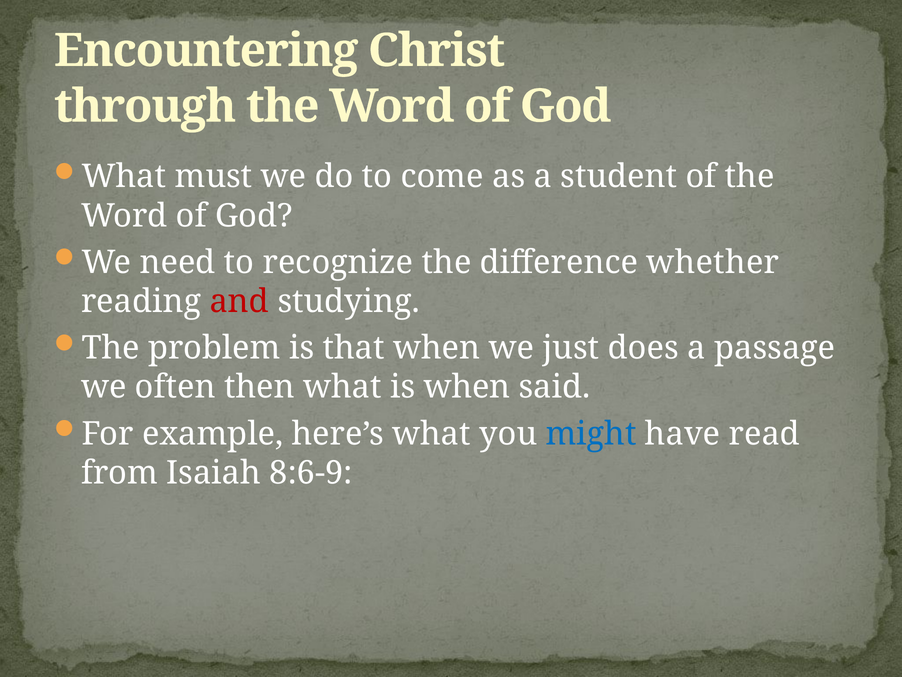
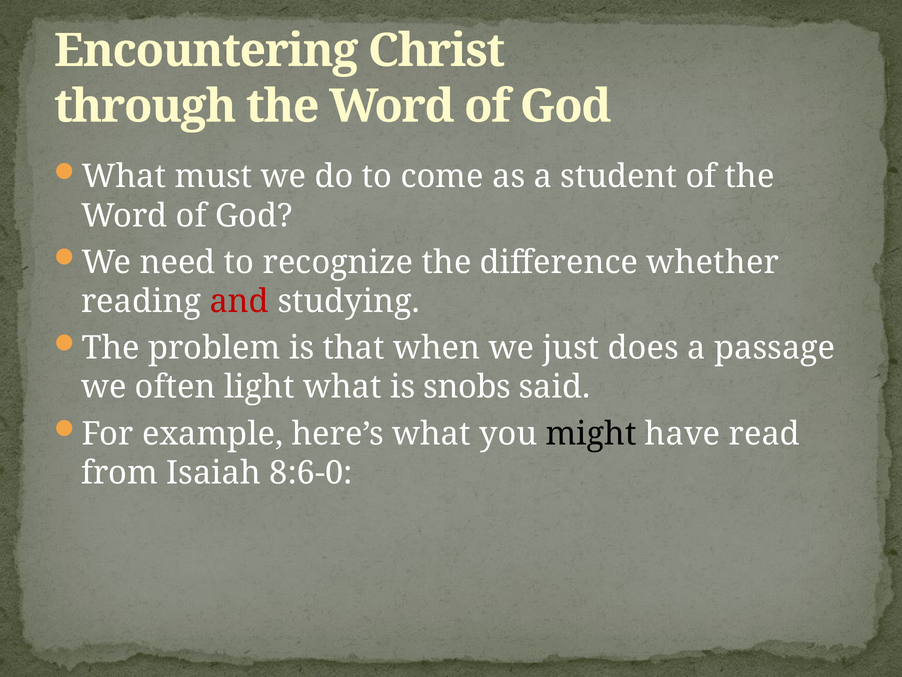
then: then -> light (259, 387)
is when: when -> snobs (467, 387)
might colour: blue -> black (591, 434)
8:6-9: 8:6-9 -> 8:6-0 (311, 473)
